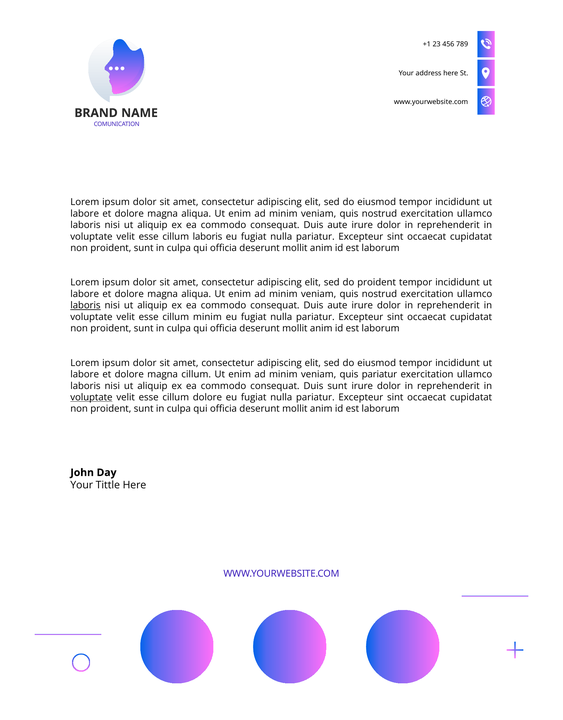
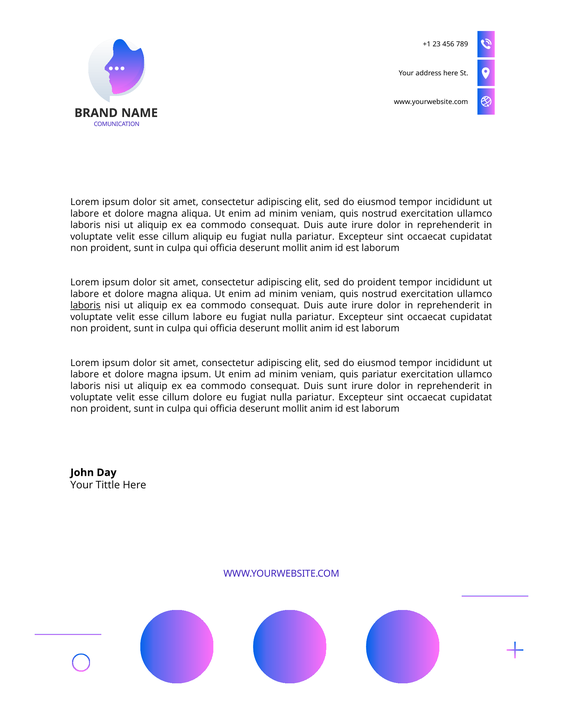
cillum laboris: laboris -> aliquip (207, 236)
cillum minim: minim -> labore (207, 317)
magna cillum: cillum -> ipsum (196, 374)
voluptate underline: present -> none (91, 397)
